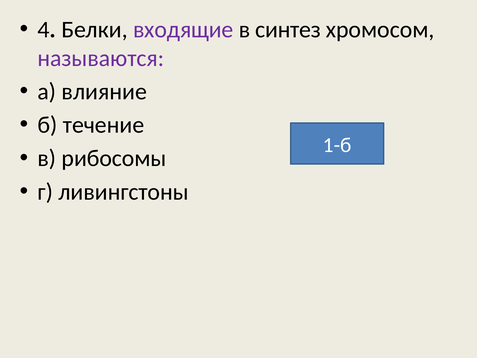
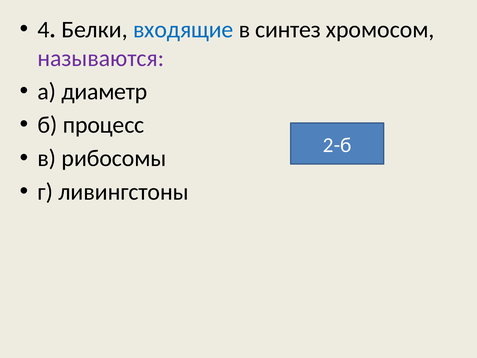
входящие colour: purple -> blue (183, 30)
влияние: влияние -> диаметр (104, 92)
течение: течение -> процесс (104, 125)
1-б: 1-б -> 2-б (337, 145)
